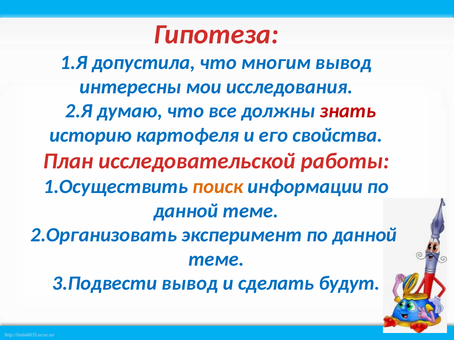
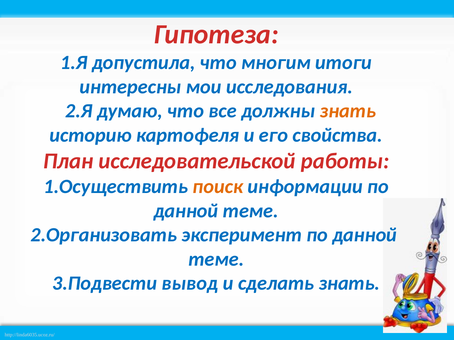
многим вывод: вывод -> итоги (344, 63)
знать colour: red -> orange (348, 111)
сделать будут: будут -> знать (349, 284)
